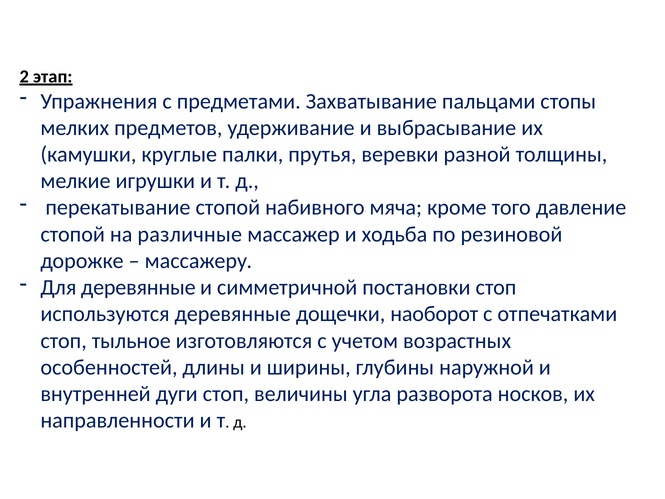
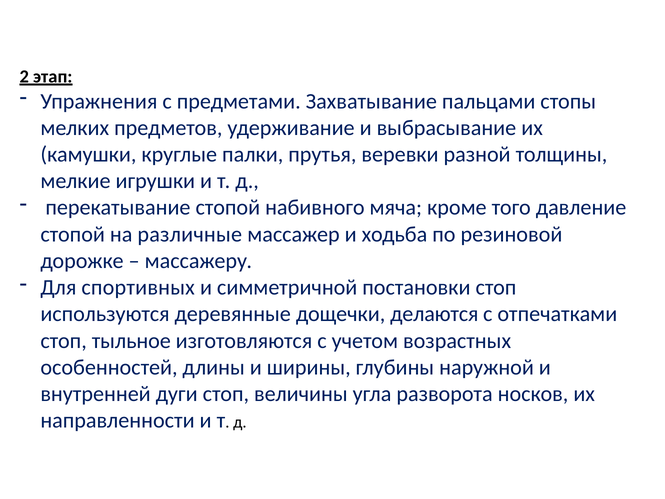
Для деревянные: деревянные -> спортивных (138, 287)
наоборот: наоборот -> делаются (434, 314)
